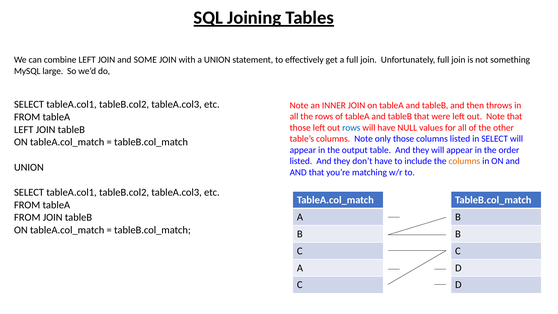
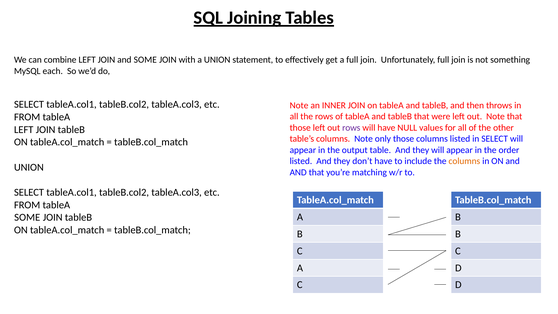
large: large -> each (53, 71)
rows colour: blue -> purple (351, 128)
FROM: FROM -> SOME (27, 217)
